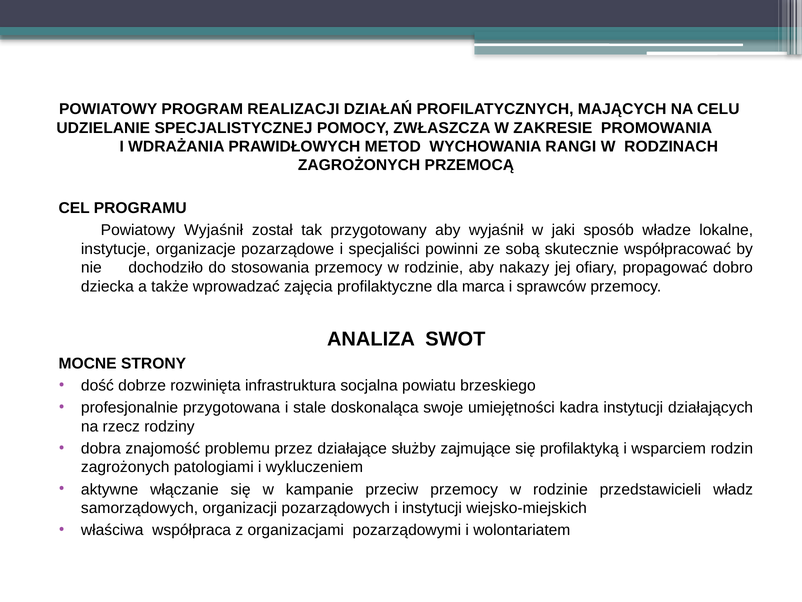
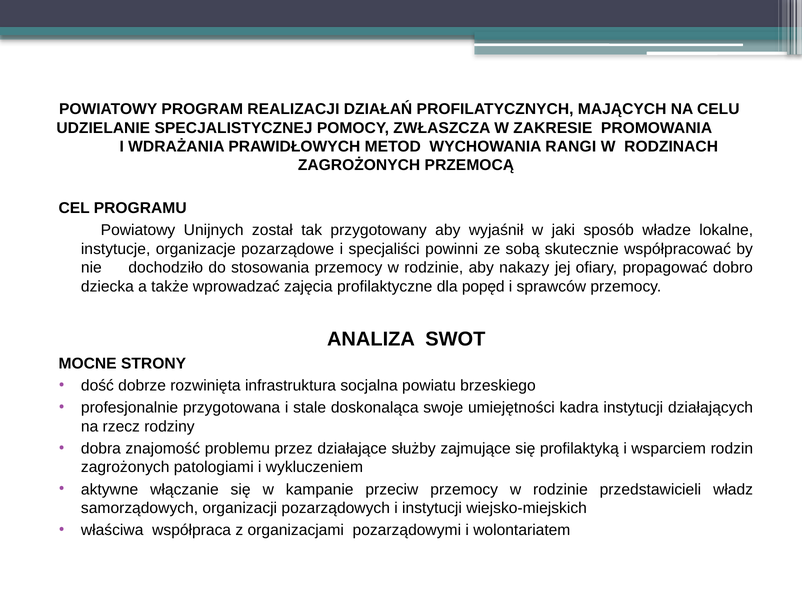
Powiatowy Wyjaśnił: Wyjaśnił -> Unijnych (214, 230)
marca: marca -> popęd (483, 286)
